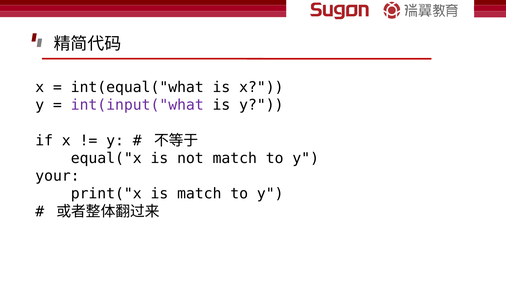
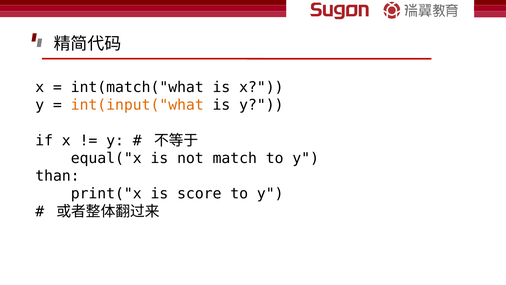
int(equal("what: int(equal("what -> int(match("what (137, 87)
int(input("what colour: purple -> orange (137, 105)
your: your -> than (57, 176)
is match: match -> score (199, 194)
